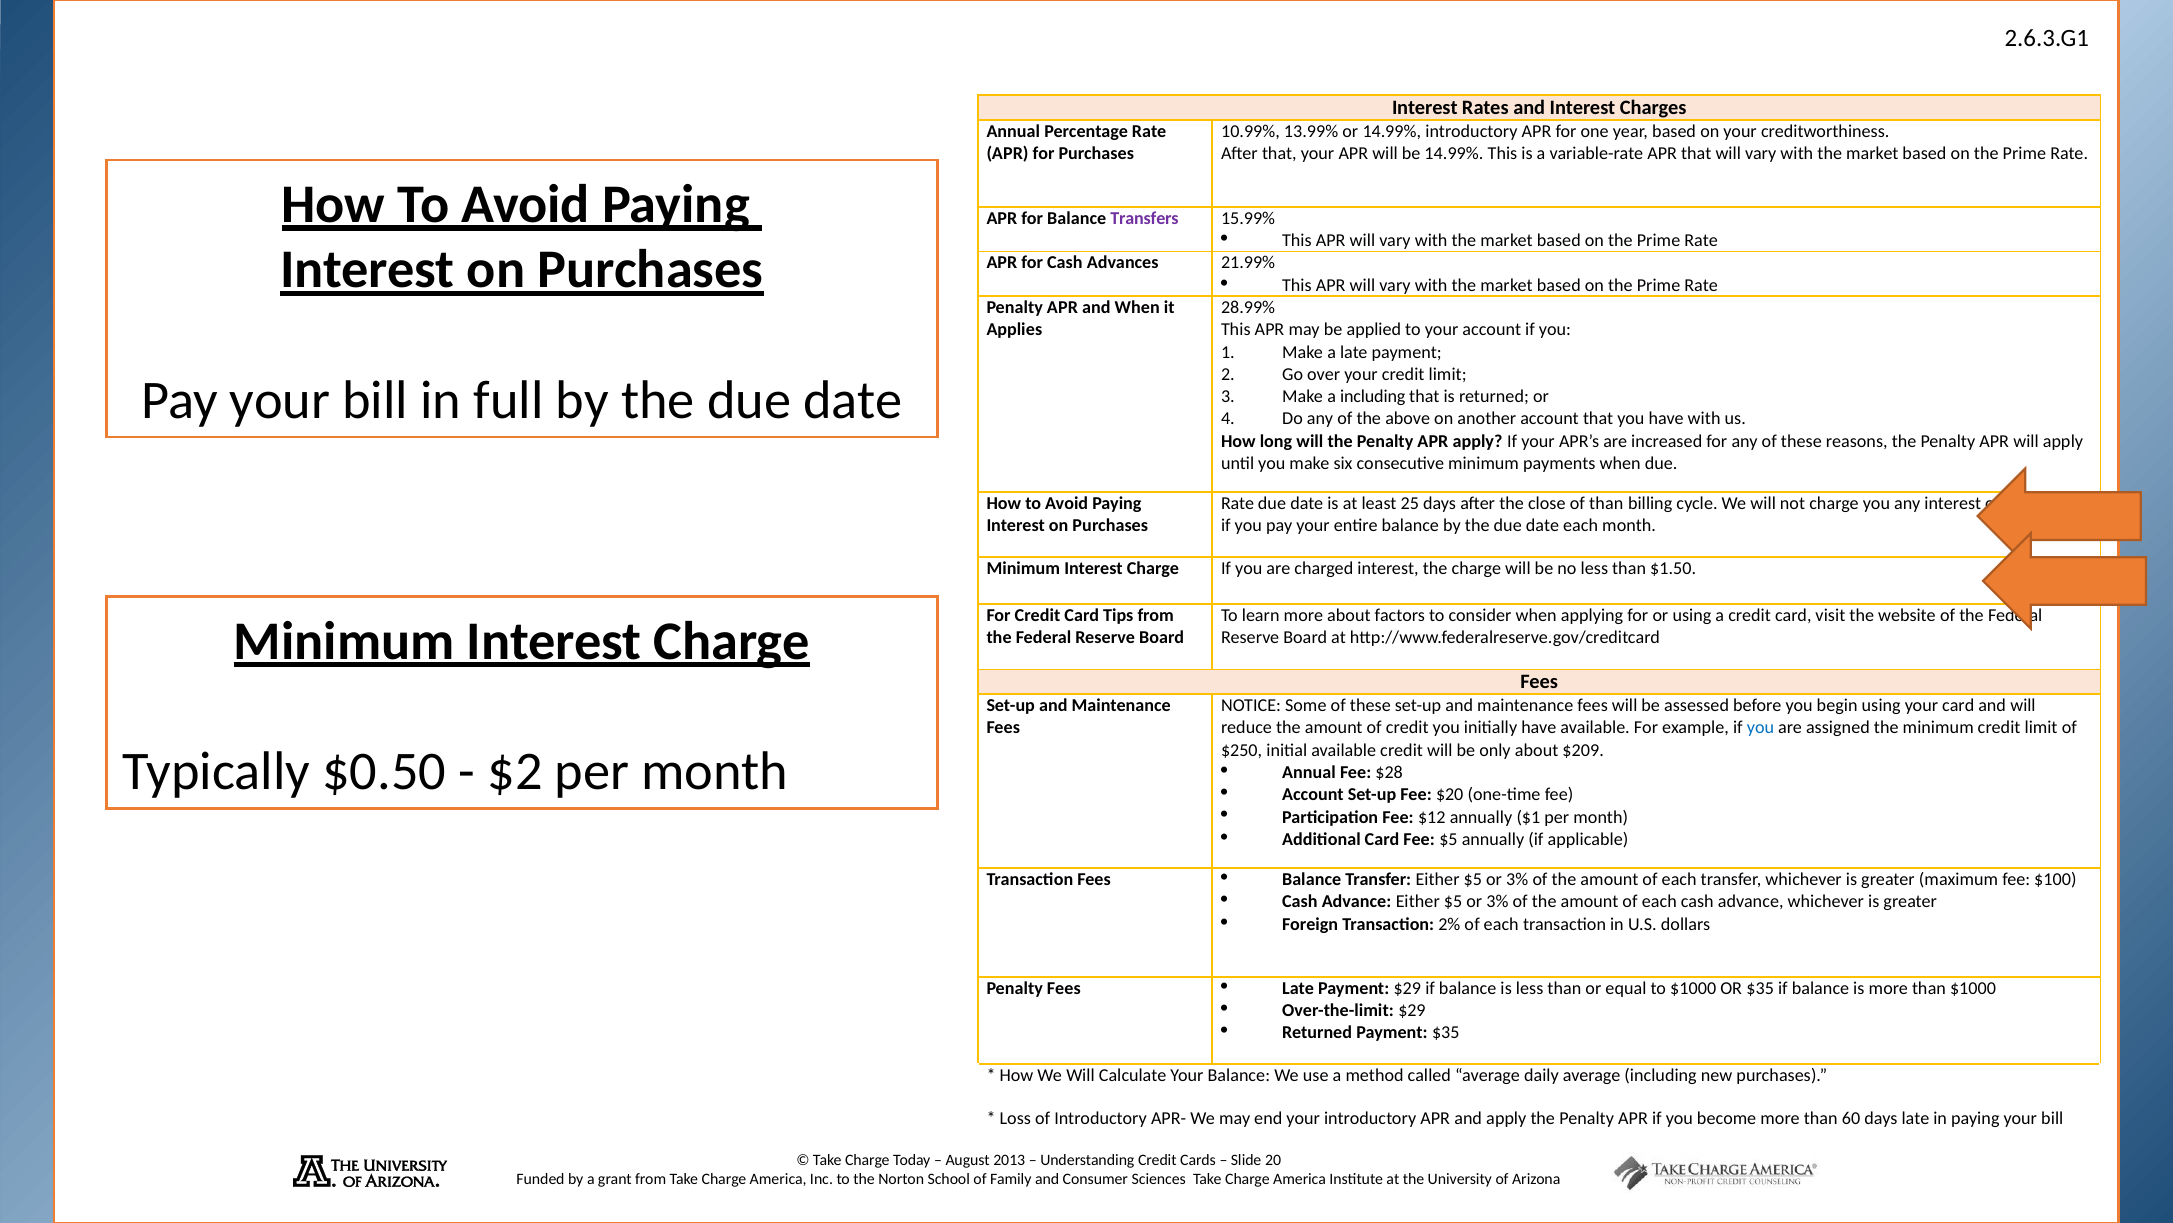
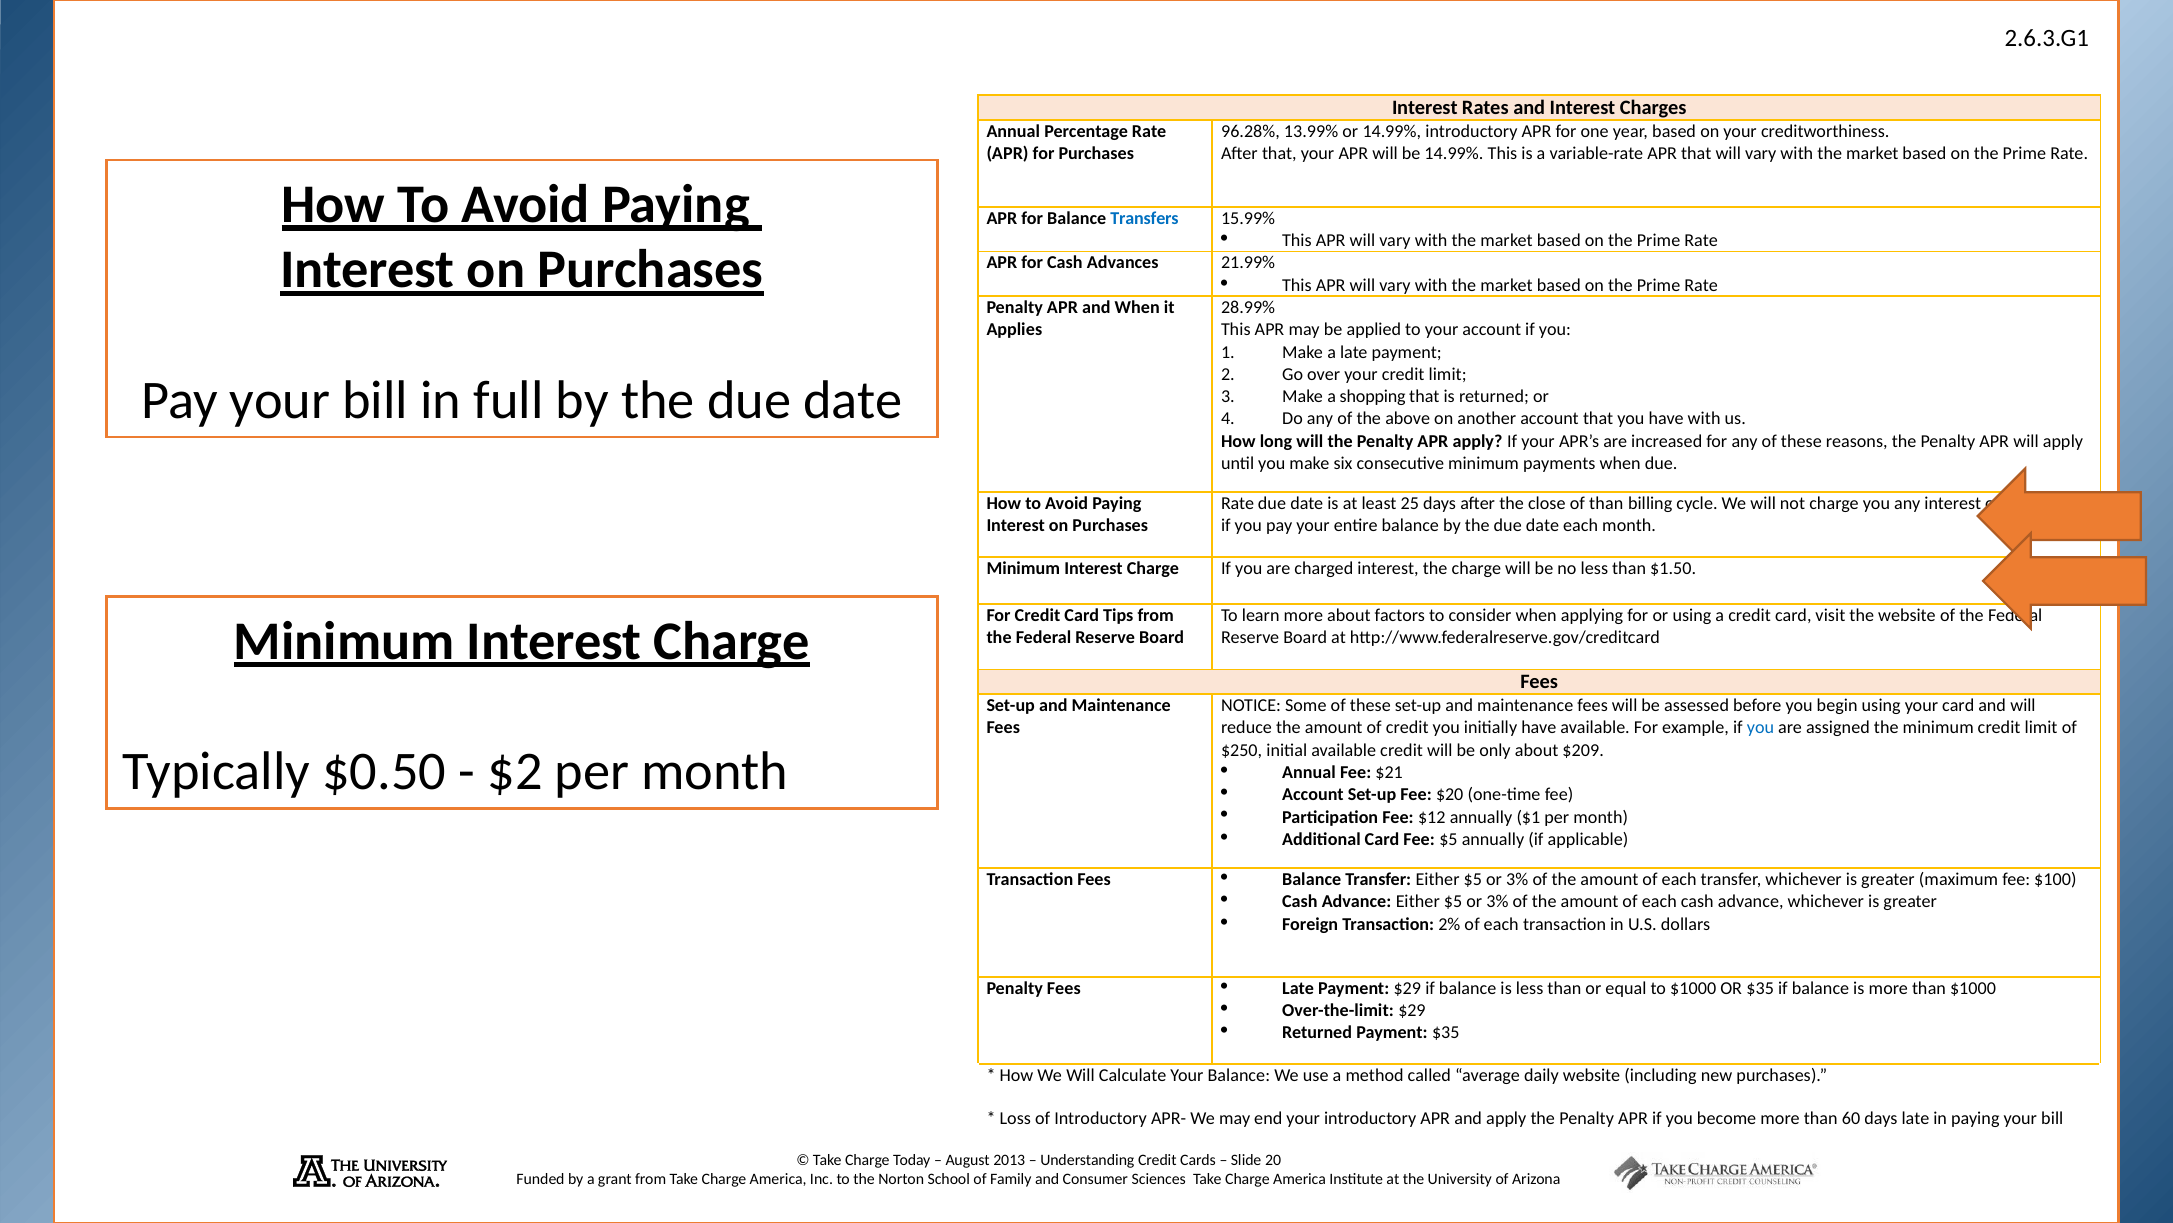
10.99%: 10.99% -> 96.28% (1250, 131)
Transfers colour: purple -> blue (1145, 218)
a including: including -> shopping (1373, 397)
$28: $28 -> $21 (1389, 772)
daily average: average -> website (1592, 1075)
